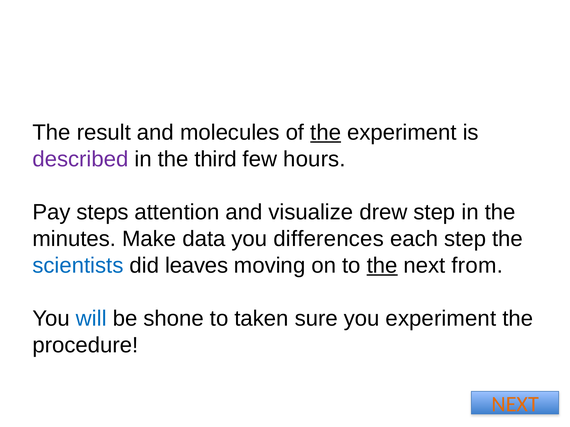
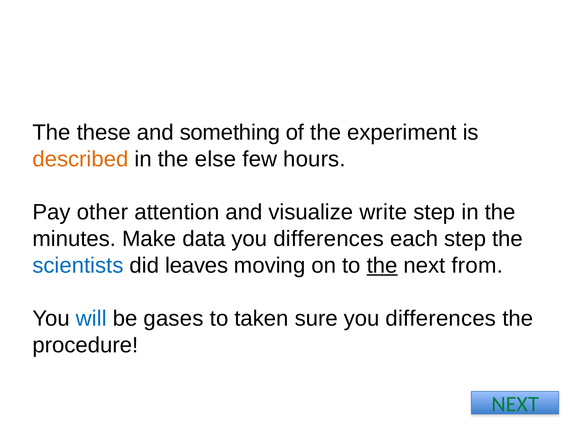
result: result -> these (104, 133)
molecules: molecules -> something (230, 133)
the underline: present -> none (326, 133)
described colour: purple -> orange (80, 159)
third: third -> else (216, 159)
steps: steps -> other (102, 212)
drew: drew -> write (383, 212)
shone: shone -> gases (174, 319)
sure you experiment: experiment -> differences (441, 319)
NEXT colour: orange -> green (515, 405)
